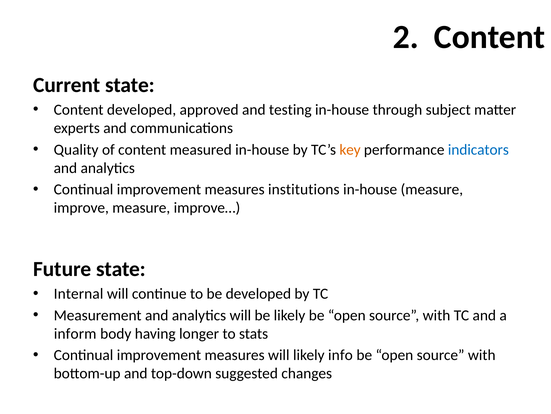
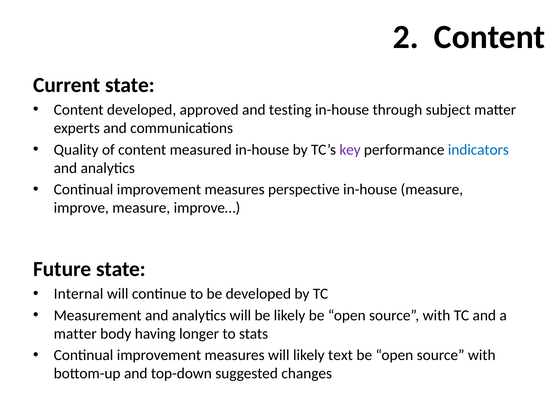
key colour: orange -> purple (350, 149)
institutions: institutions -> perspective (304, 189)
inform: inform -> matter (75, 333)
info: info -> text (340, 355)
